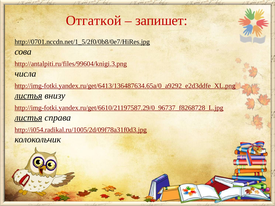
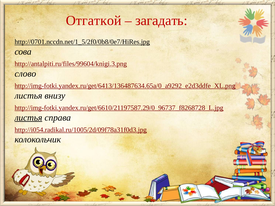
запишет: запишет -> загадать (161, 21)
числа: числа -> слово (25, 74)
листья underline: present -> none (28, 96)
